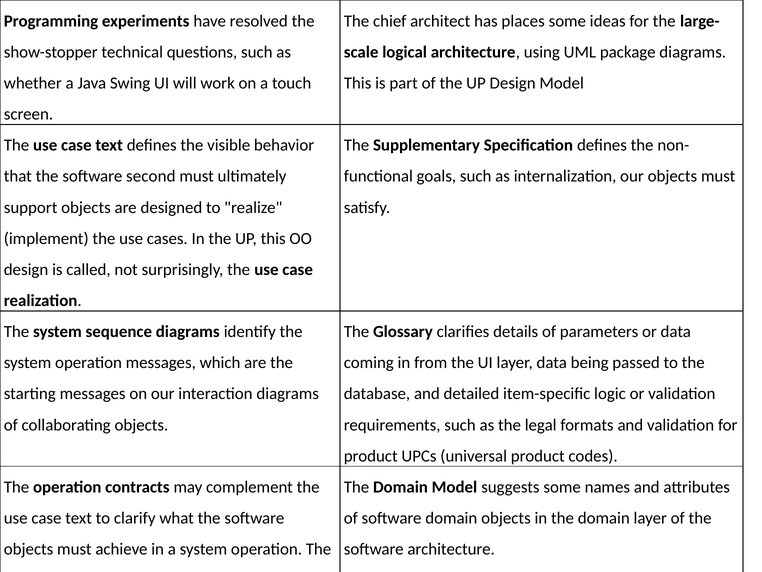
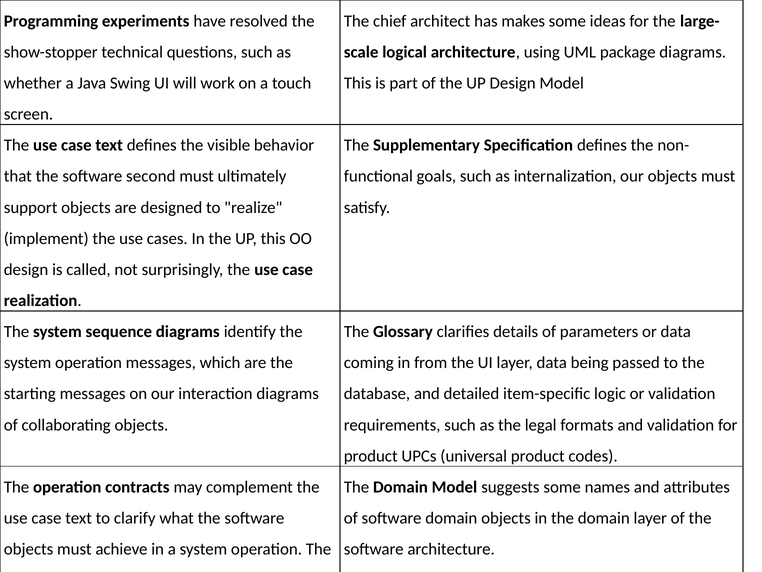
places: places -> makes (523, 21)
